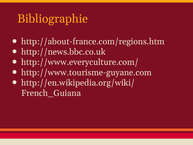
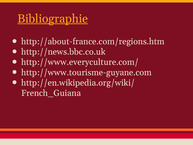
Bibliographie underline: none -> present (53, 19)
